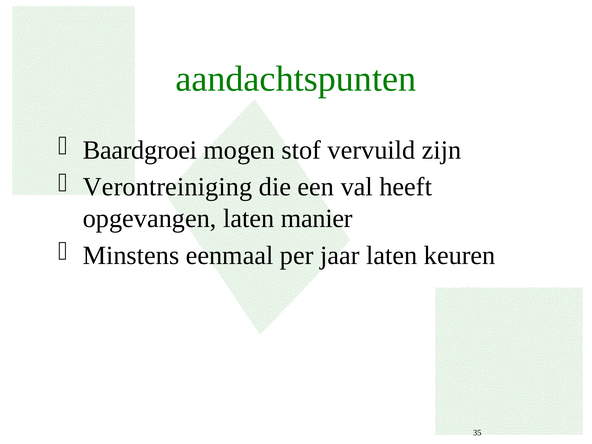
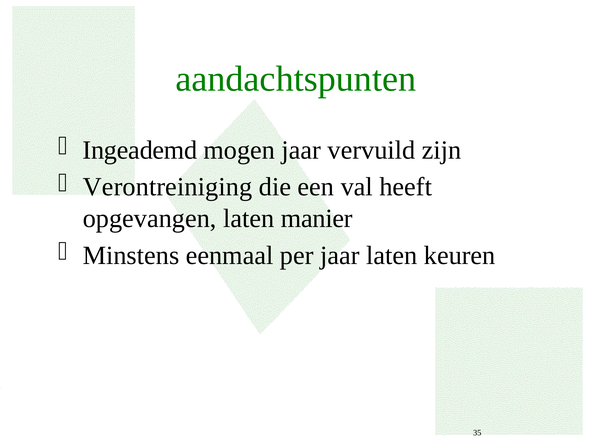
Baardgroei: Baardgroei -> Ingeademd (140, 150)
mogen stof: stof -> jaar (301, 150)
